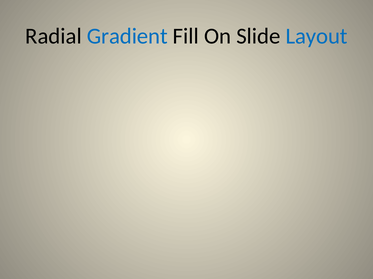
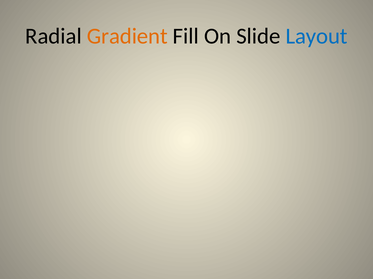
Gradient colour: blue -> orange (127, 36)
